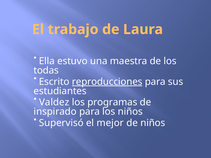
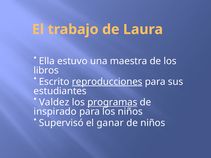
todas: todas -> libros (46, 71)
programas underline: none -> present (112, 102)
mejor: mejor -> ganar (110, 123)
